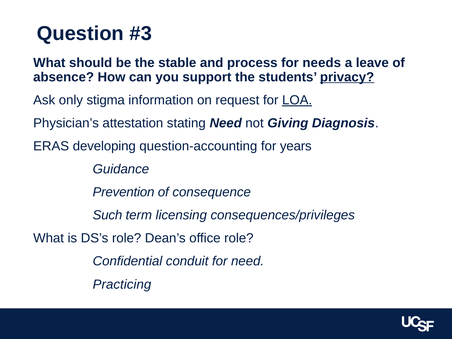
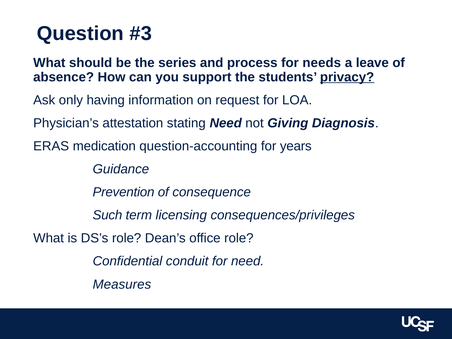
stable: stable -> series (177, 63)
stigma: stigma -> having (106, 100)
LOA underline: present -> none (297, 100)
developing: developing -> medication (104, 146)
Practicing: Practicing -> Measures (122, 284)
